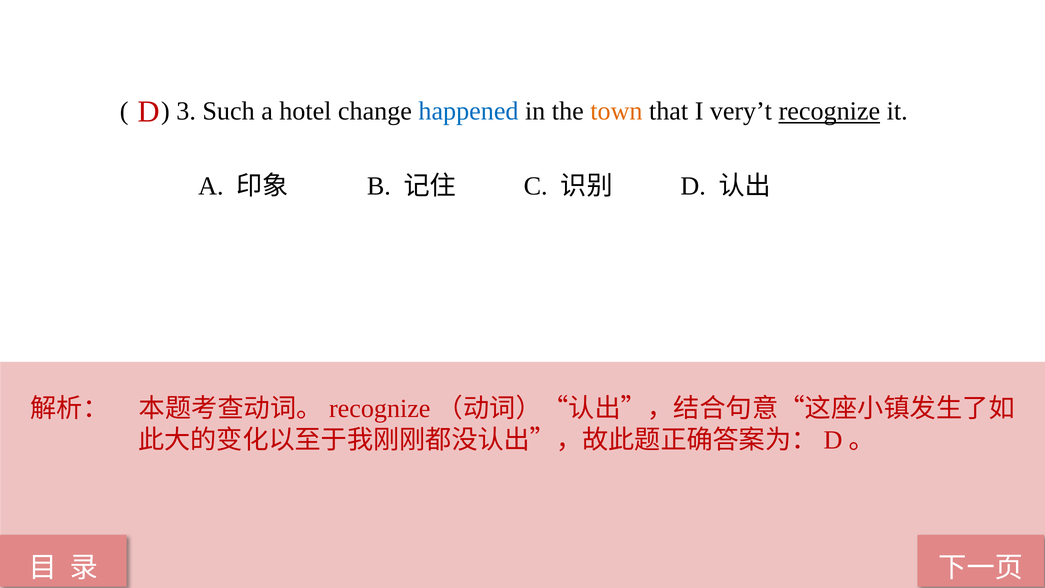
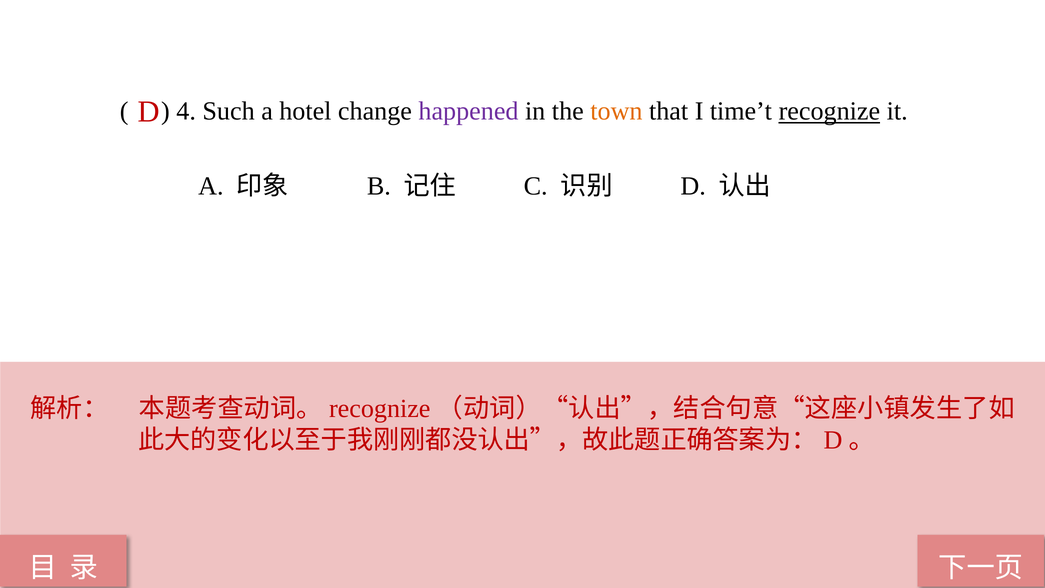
3: 3 -> 4 (186, 111)
happened colour: blue -> purple (468, 111)
very’t: very’t -> time’t (741, 111)
